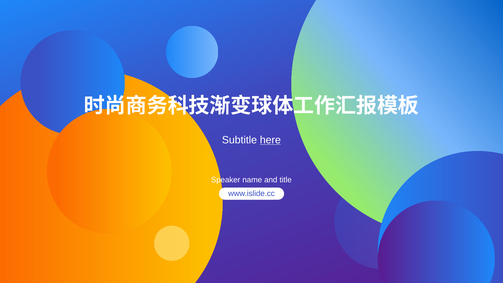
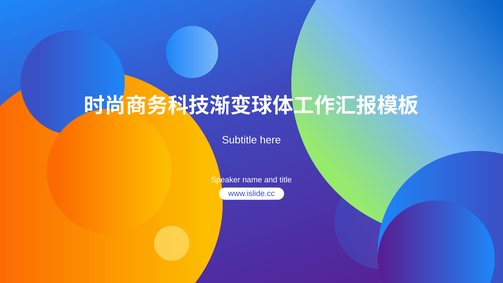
here underline: present -> none (270, 140)
